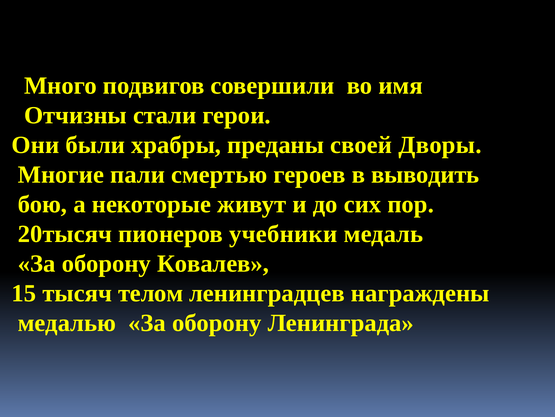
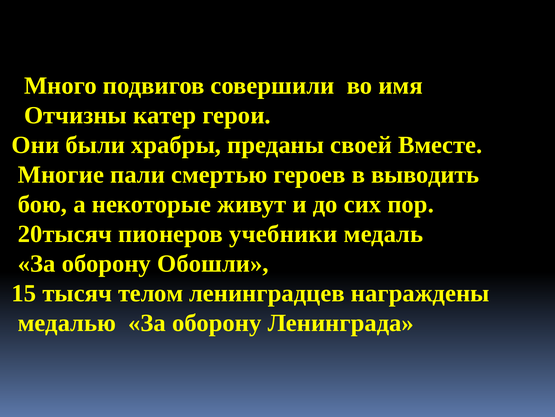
стали: стали -> катер (165, 115)
Дворы: Дворы -> Вместе (440, 145)
Ковалев: Ковалев -> Обошли (213, 263)
